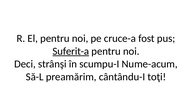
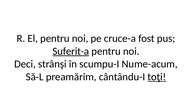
toţi underline: none -> present (157, 77)
